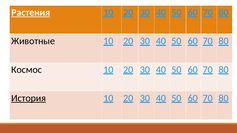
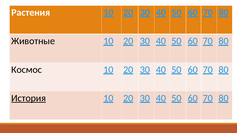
Растения underline: present -> none (31, 13)
